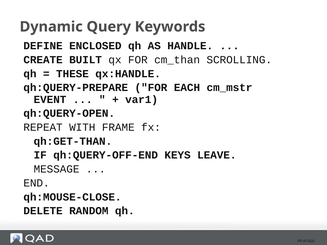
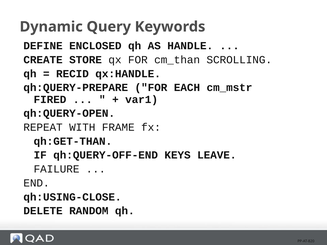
BUILT: BUILT -> STORE (86, 60)
THESE: THESE -> RECID (72, 74)
EVENT: EVENT -> FIRED (50, 100)
MESSAGE: MESSAGE -> FAILURE (57, 169)
qh:MOUSE-CLOSE: qh:MOUSE-CLOSE -> qh:USING-CLOSE (72, 197)
